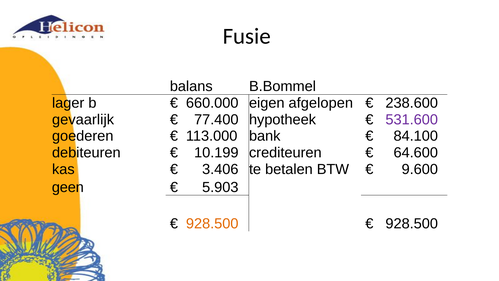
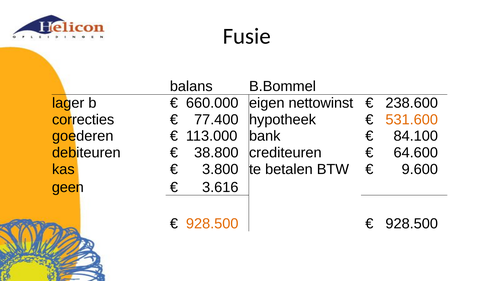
afgelopen: afgelopen -> nettowinst (321, 103)
gevaarlijk: gevaarlijk -> correcties (83, 119)
531.600 colour: purple -> orange (412, 119)
10.199: 10.199 -> 38.800 (216, 153)
3.406: 3.406 -> 3.800 (220, 169)
5.903: 5.903 -> 3.616 (220, 187)
